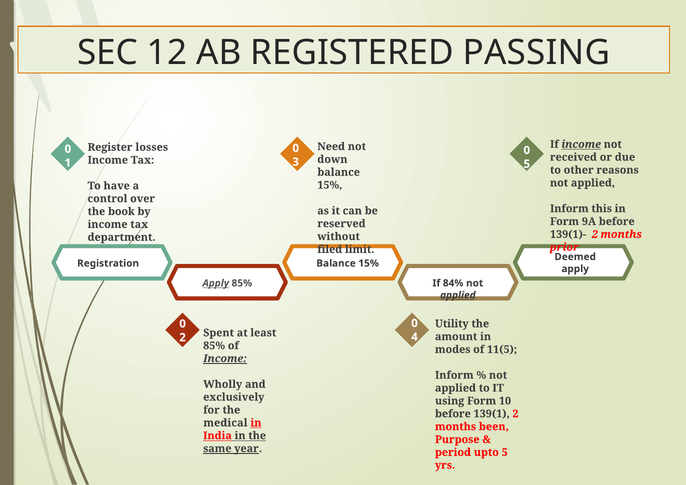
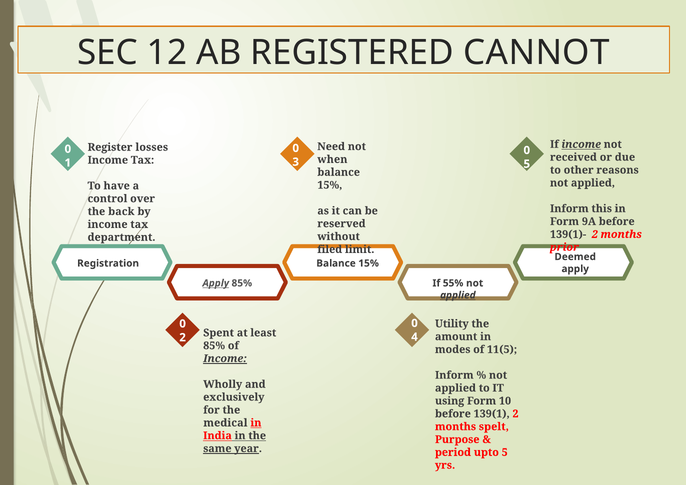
PASSING: PASSING -> CANNOT (536, 53)
down: down -> when (332, 159)
book: book -> back (121, 212)
84%: 84% -> 55% (453, 283)
been: been -> spelt (494, 427)
